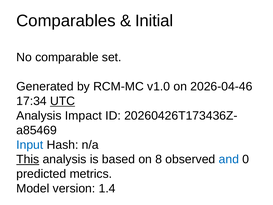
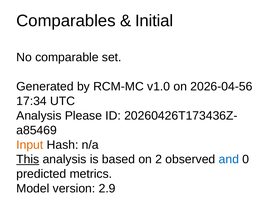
2026-04-46: 2026-04-46 -> 2026-04-56 (221, 86)
UTC underline: present -> none (63, 101)
Impact: Impact -> Please (83, 116)
Input colour: blue -> orange (30, 145)
8: 8 -> 2 (159, 159)
1.4: 1.4 -> 2.9 (107, 188)
